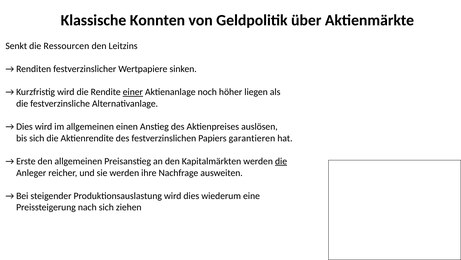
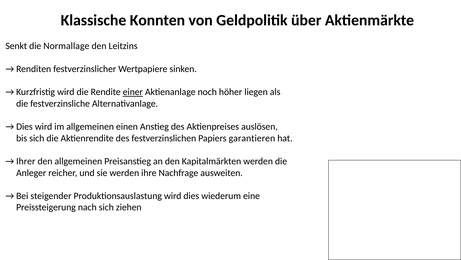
Ressourcen: Ressourcen -> Normallage (66, 46)
Erste: Erste -> Ihrer (26, 161)
die underline: present -> none (281, 161)
